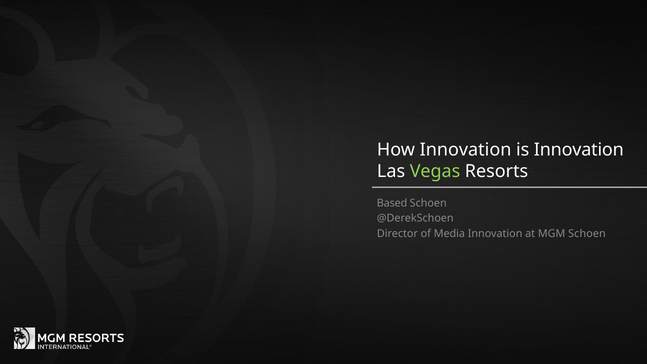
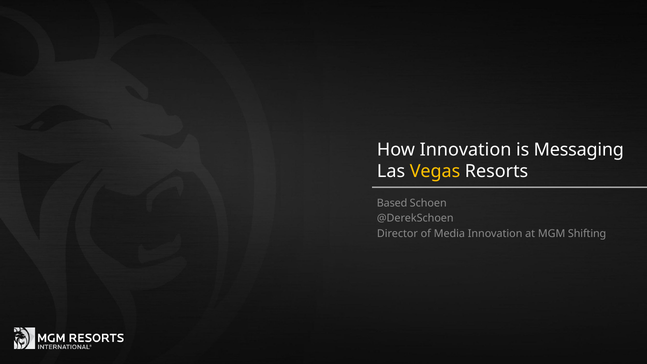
is Innovation: Innovation -> Messaging (579, 150)
Vegas colour: light green -> yellow (435, 171)
MGM Schoen: Schoen -> Shifting (587, 233)
